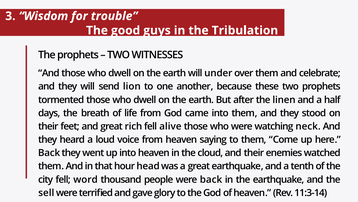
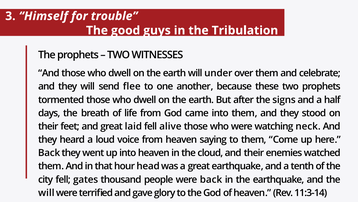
Wisdom: Wisdom -> Himself (43, 16)
lion: lion -> flee (132, 86)
linen: linen -> signs (284, 100)
rich: rich -> laid (133, 126)
word: word -> gates (86, 179)
sell: sell -> will (46, 193)
